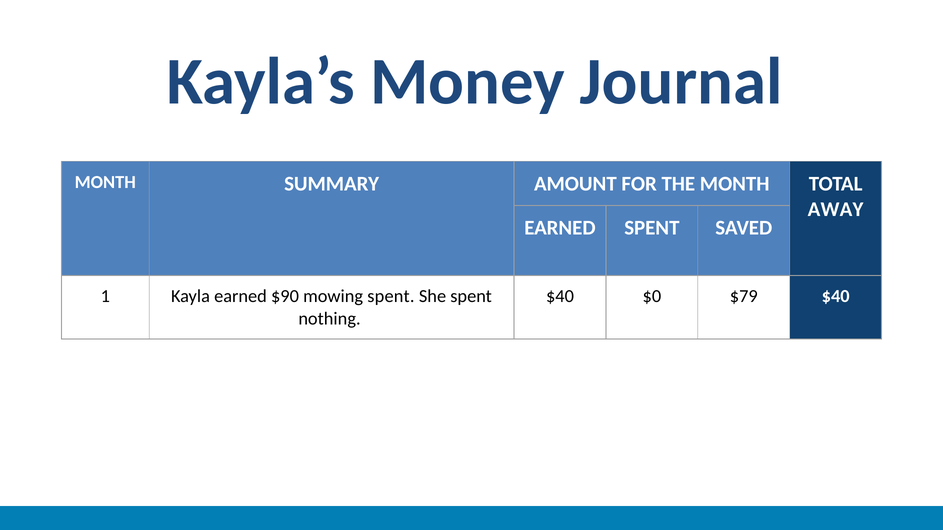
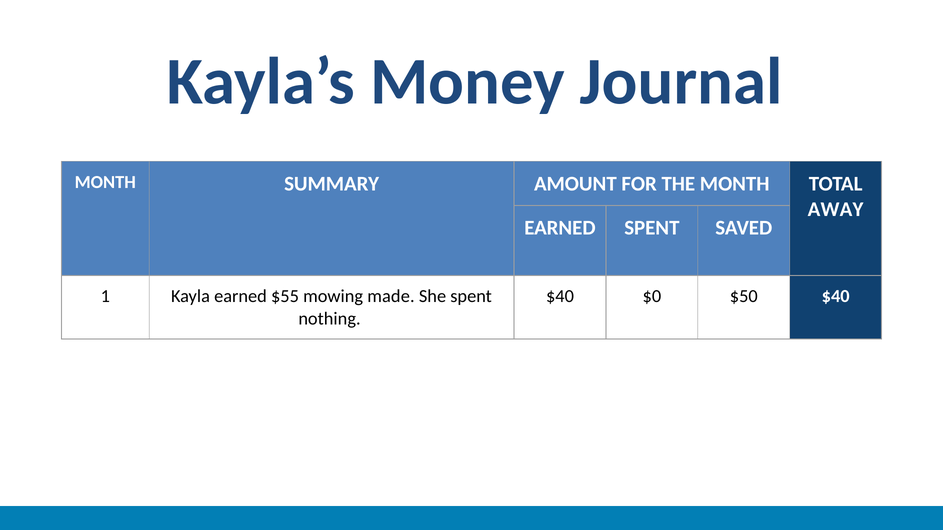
$90: $90 -> $55 (285, 297)
mowing spent: spent -> made (391, 297)
$79: $79 -> $50 (744, 297)
